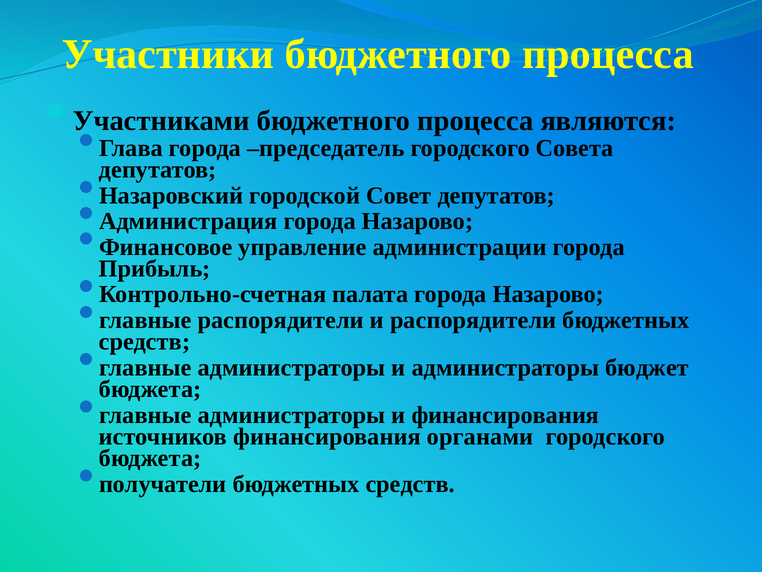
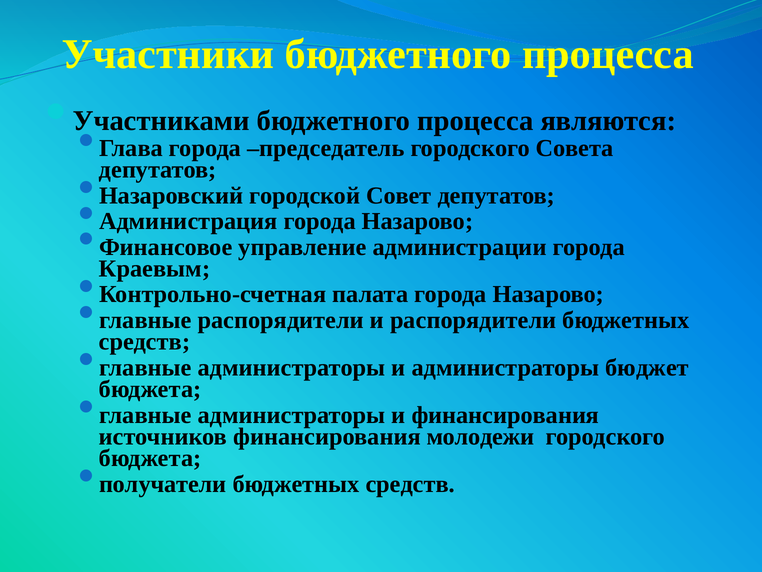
Прибыль: Прибыль -> Краевым (155, 268)
органами: органами -> молодежи (480, 436)
